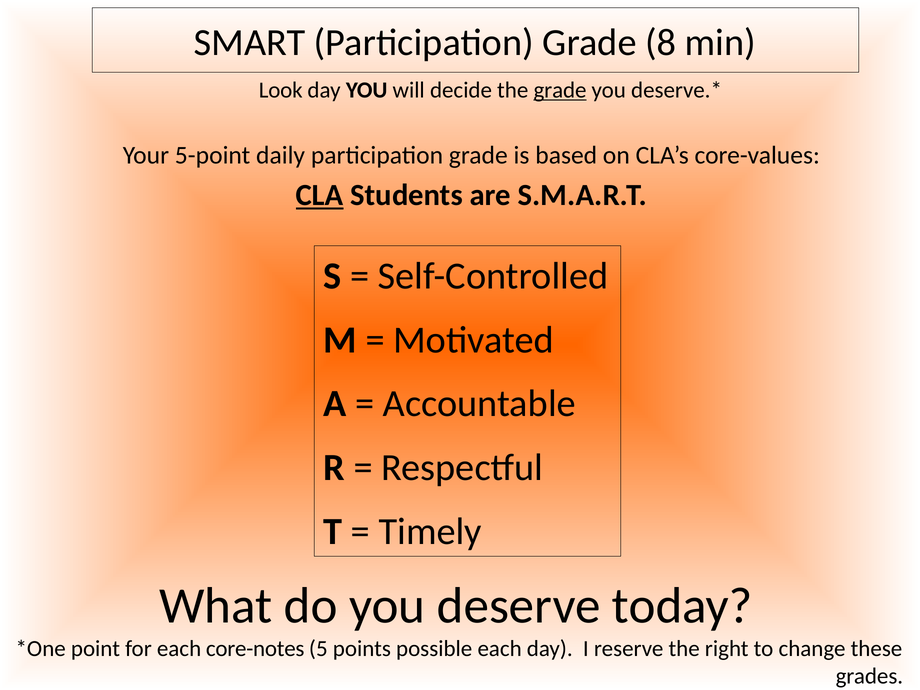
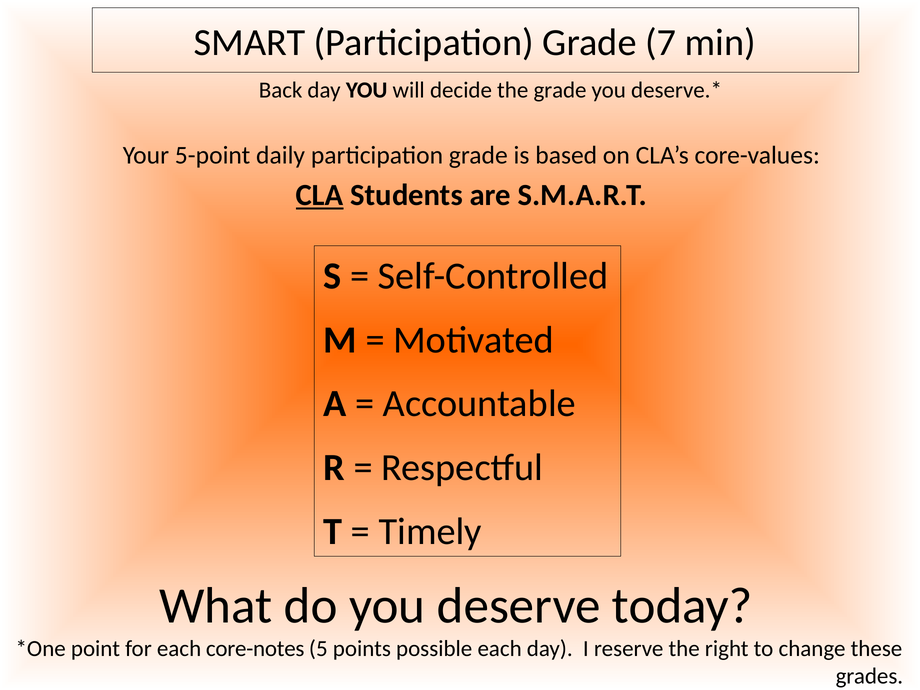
8: 8 -> 7 (661, 43)
Look: Look -> Back (281, 90)
grade underline: present -> none (560, 90)
